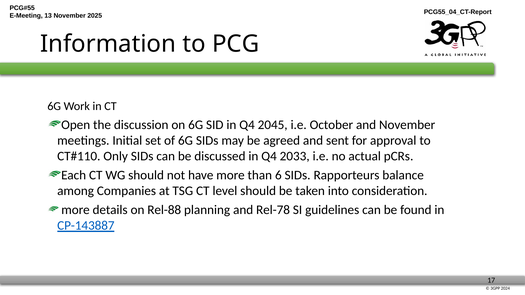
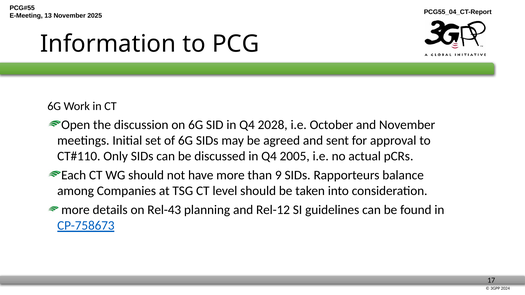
2045: 2045 -> 2028 (273, 125)
2033: 2033 -> 2005 (295, 156)
6: 6 -> 9 (278, 175)
Rel-88: Rel-88 -> Rel-43 (164, 210)
Rel-78: Rel-78 -> Rel-12 (273, 210)
CP-143887: CP-143887 -> CP-758673 (86, 226)
